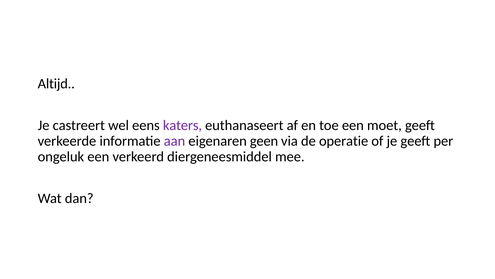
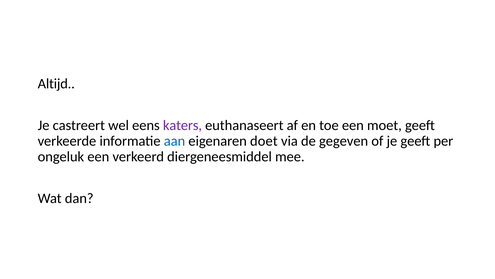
aan colour: purple -> blue (175, 141)
geen: geen -> doet (264, 141)
operatie: operatie -> gegeven (344, 141)
